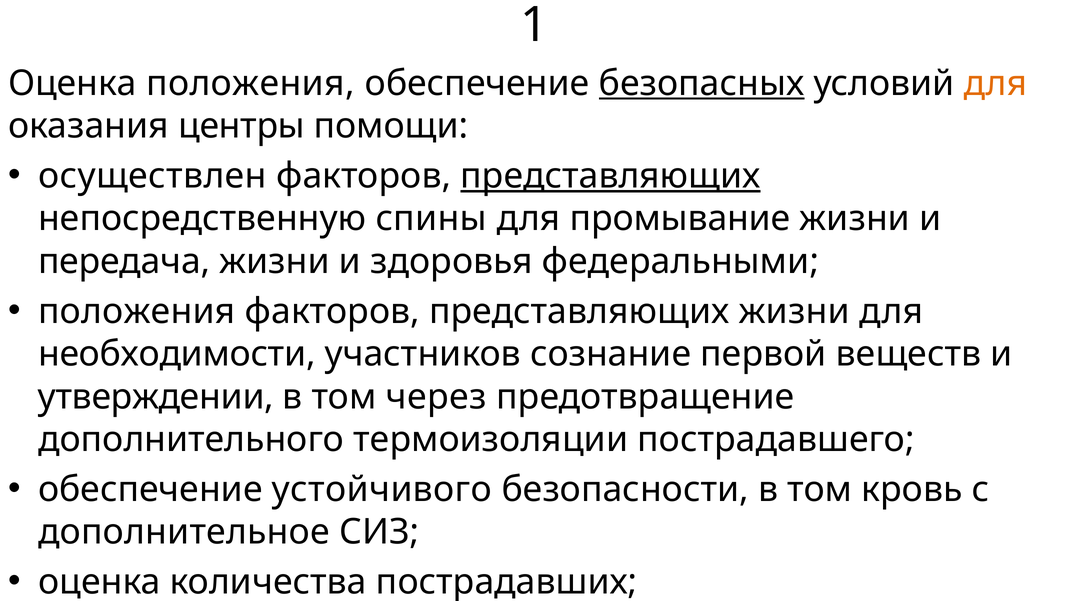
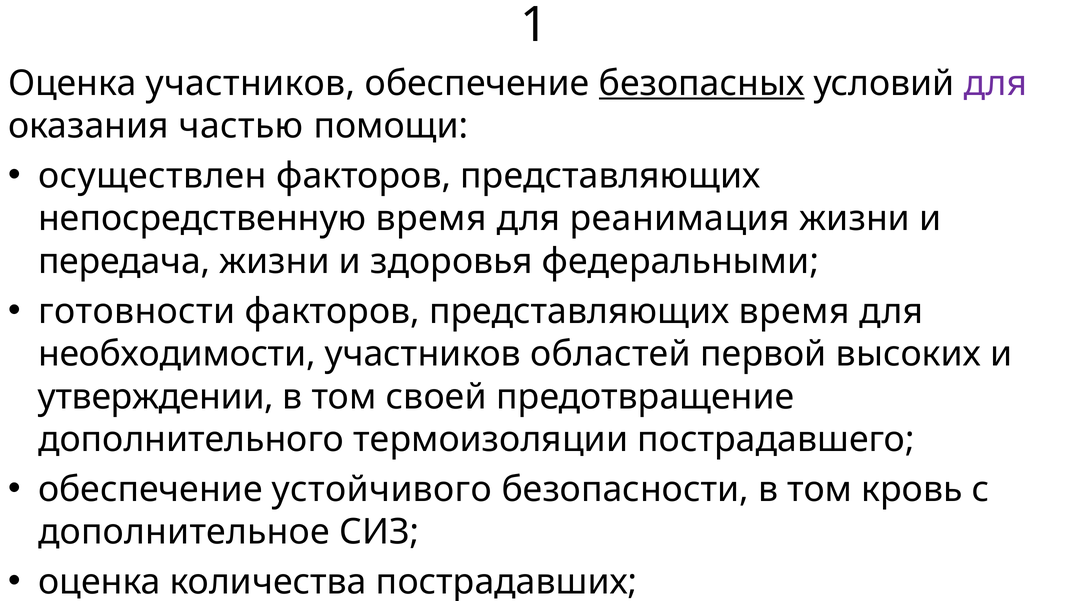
Оценка положения: положения -> участников (250, 83)
для colour: orange -> purple (996, 83)
центры: центры -> частью (241, 126)
представляющих underline: present -> none (611, 176)
непосредственную спины: спины -> время (431, 219)
промывание: промывание -> реанимация (680, 219)
положения: положения -> готовности (137, 311)
представляющих жизни: жизни -> время (794, 311)
сознание: сознание -> областей (611, 354)
веществ: веществ -> высоких (909, 354)
через: через -> своей (436, 397)
